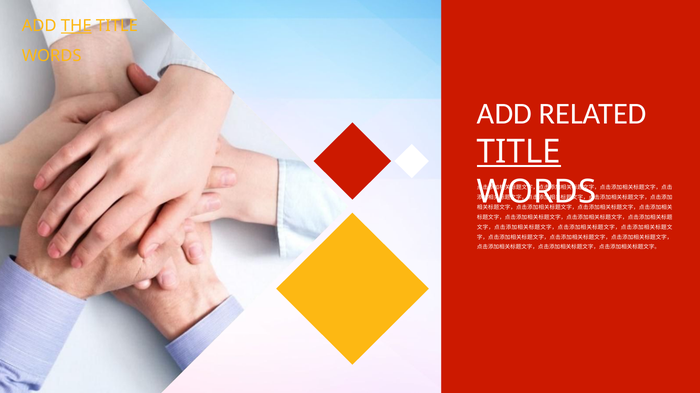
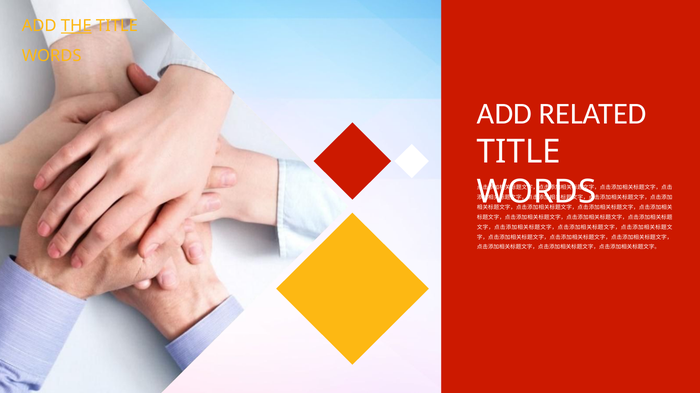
TITLE underline: present -> none (519, 152)
